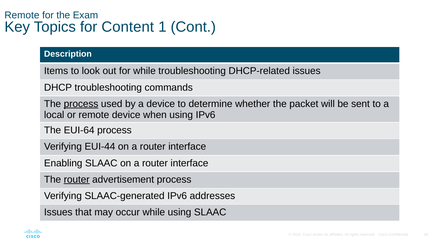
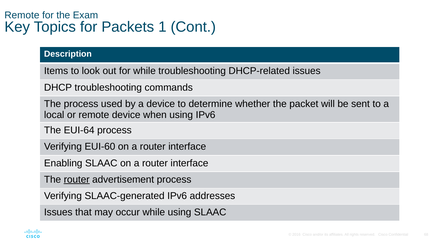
Content: Content -> Packets (128, 27)
process underline: present -> none (81, 104)
EUI-44: EUI-44 -> EUI-60 (100, 147)
